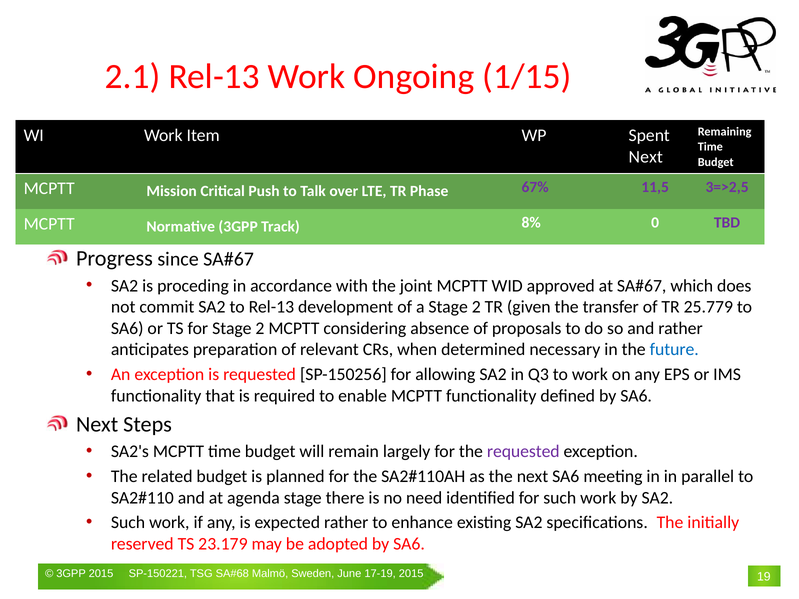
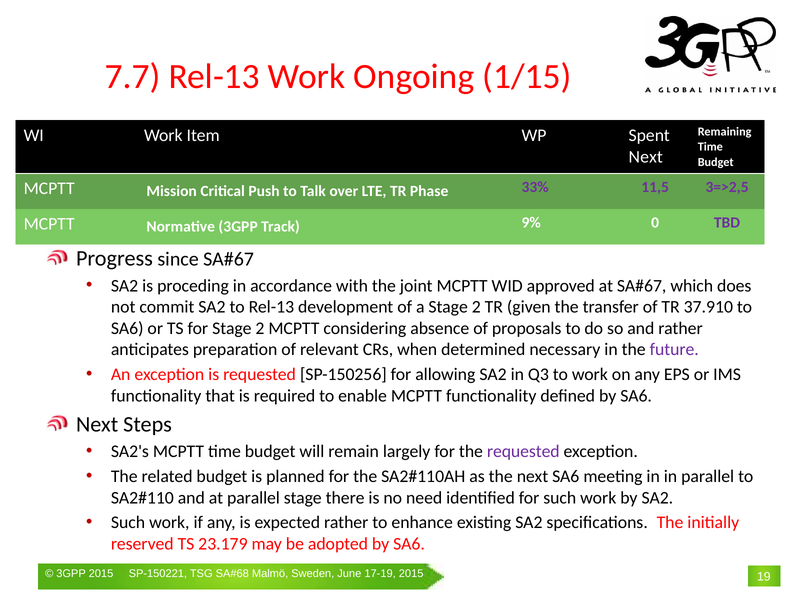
2.1: 2.1 -> 7.7 (133, 76)
67%: 67% -> 33% (535, 187)
8%: 8% -> 9% (531, 223)
25.779: 25.779 -> 37.910 (708, 307)
future colour: blue -> purple (674, 350)
at agenda: agenda -> parallel (253, 498)
